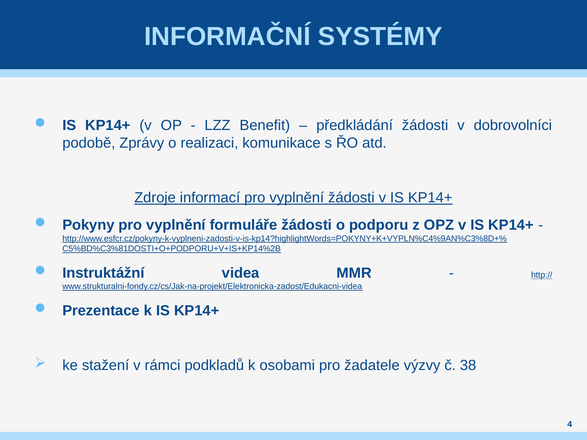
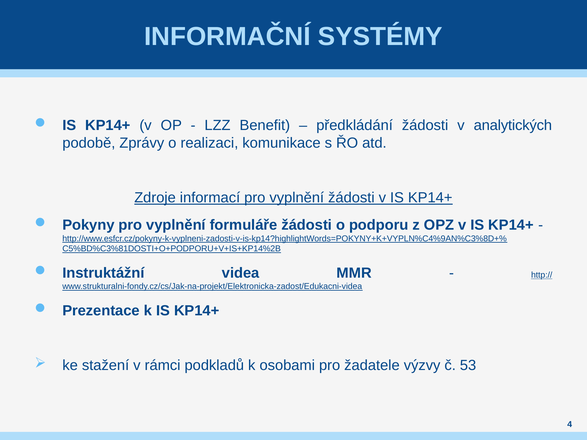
dobrovolníci: dobrovolníci -> analytických (513, 125)
38: 38 -> 53 (468, 366)
